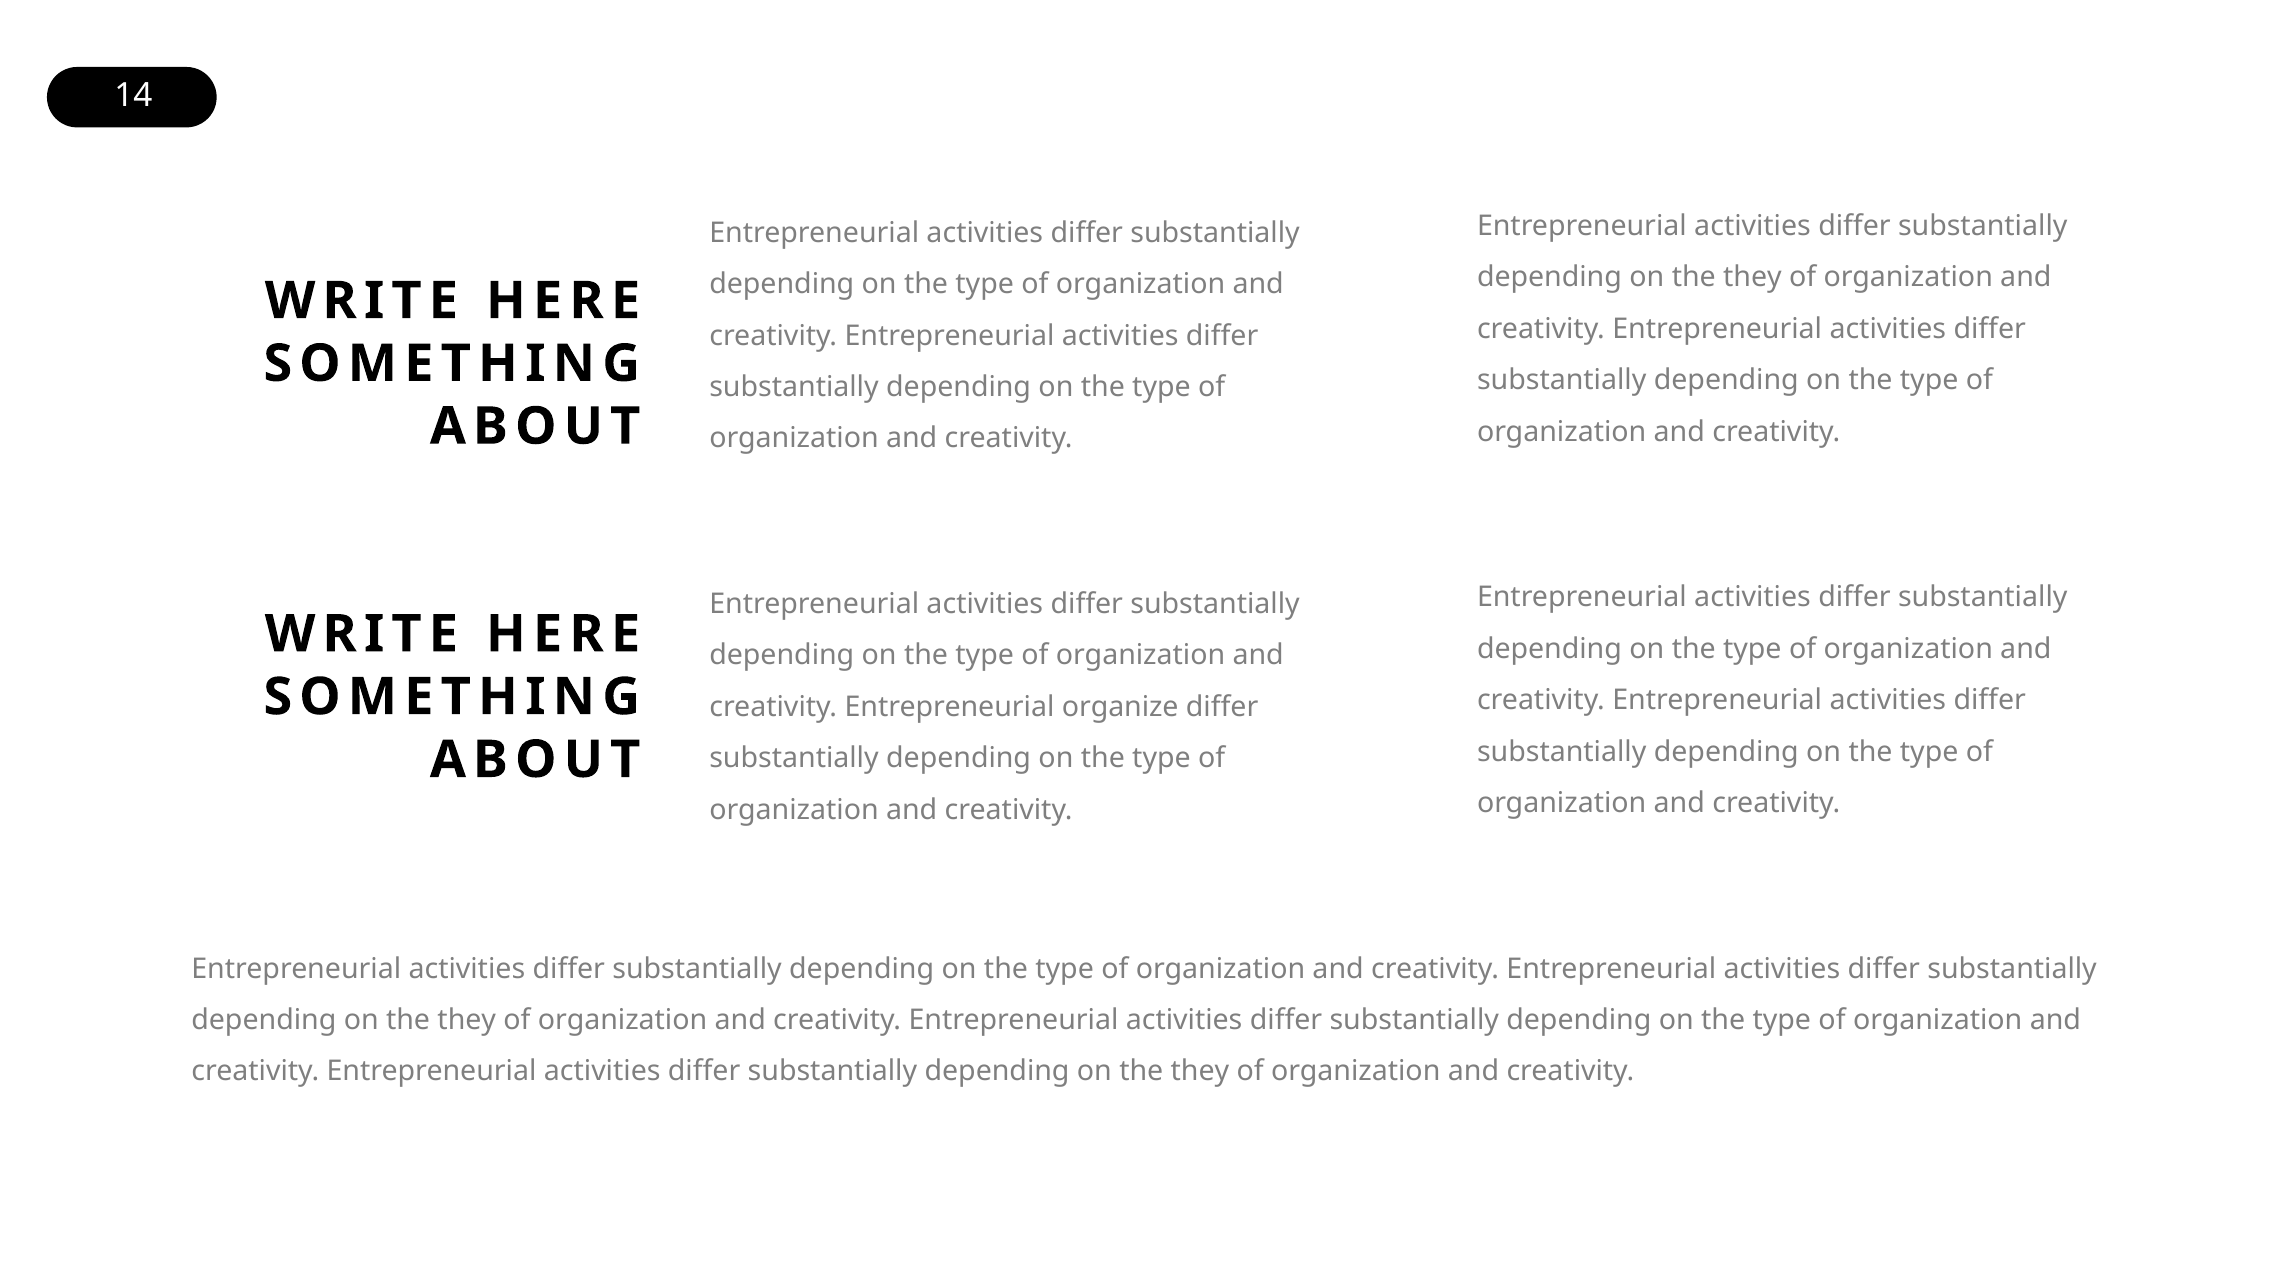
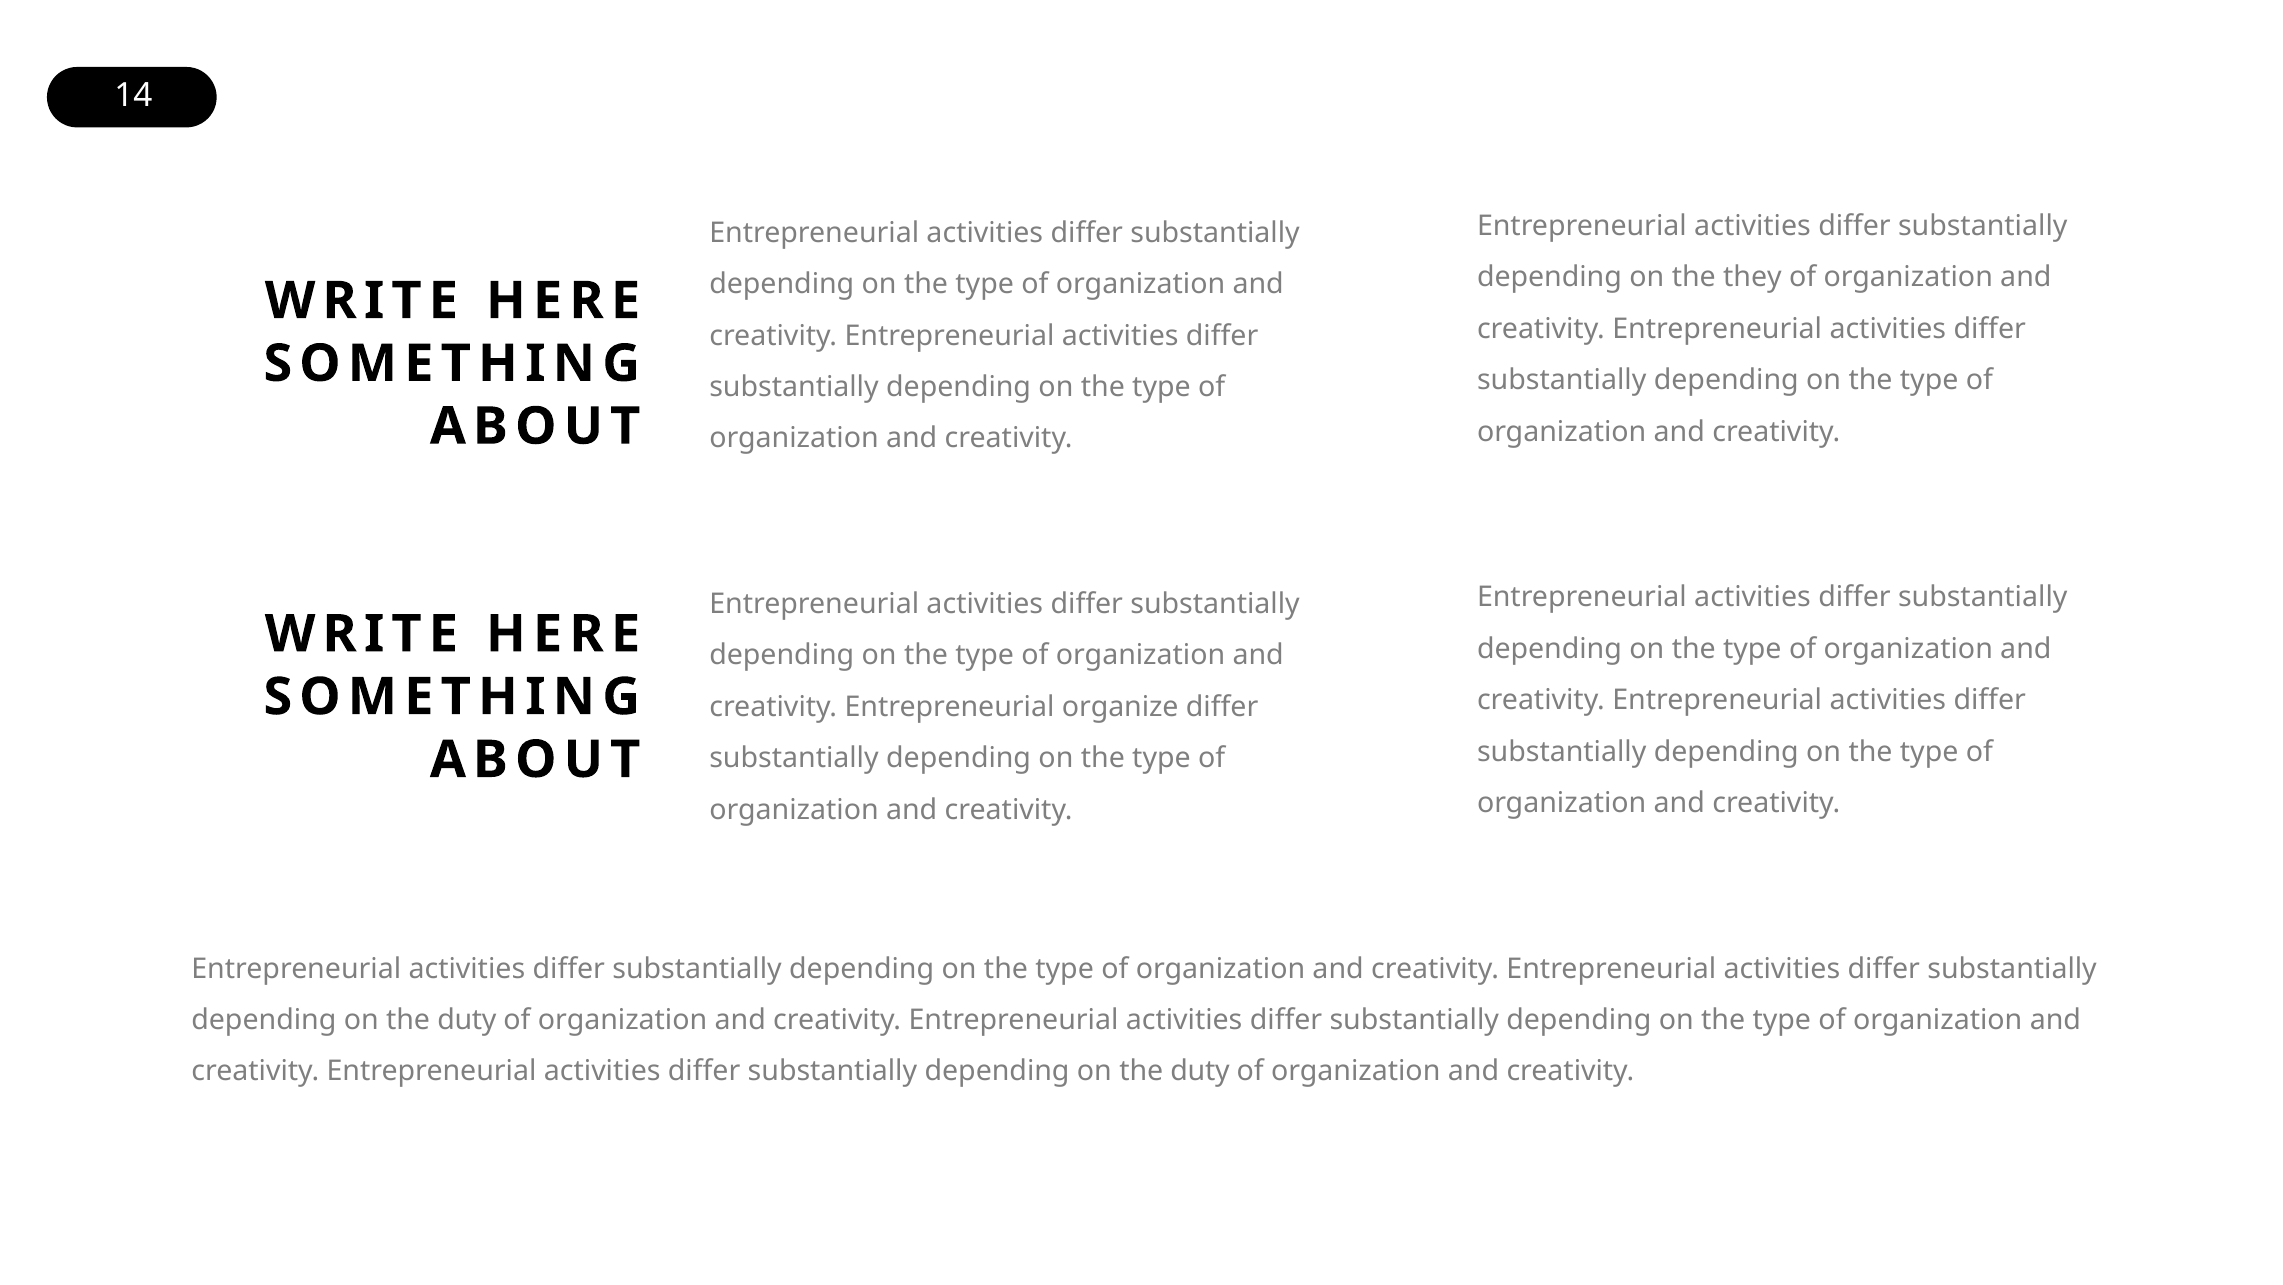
they: they -> duty (467, 1020)
they: they -> duty (1200, 1071)
